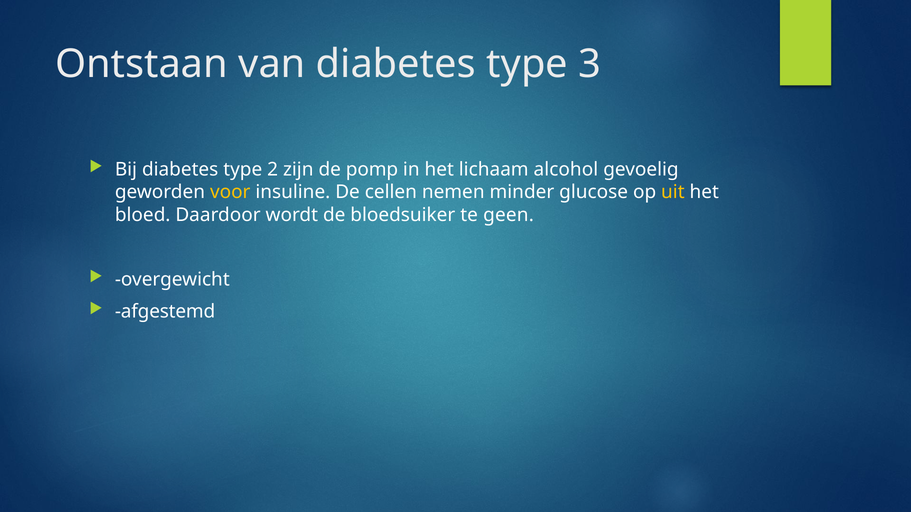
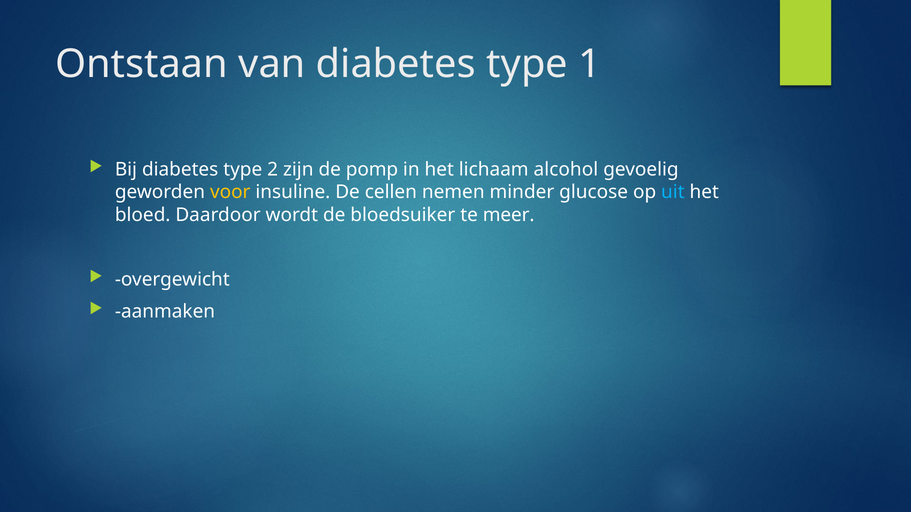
3: 3 -> 1 (590, 64)
uit colour: yellow -> light blue (673, 192)
geen: geen -> meer (509, 215)
afgestemd: afgestemd -> aanmaken (165, 312)
